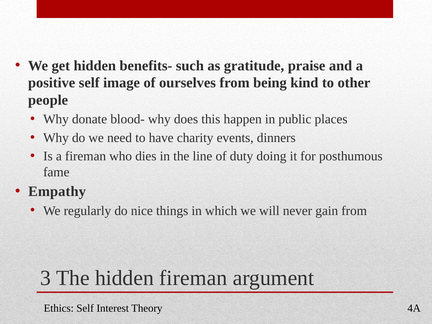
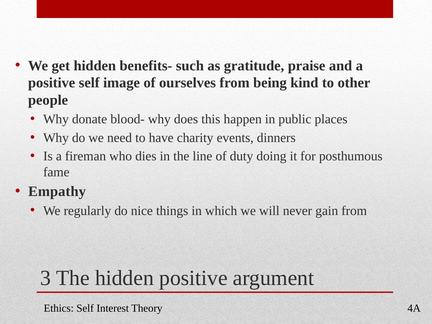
hidden fireman: fireman -> positive (193, 278)
